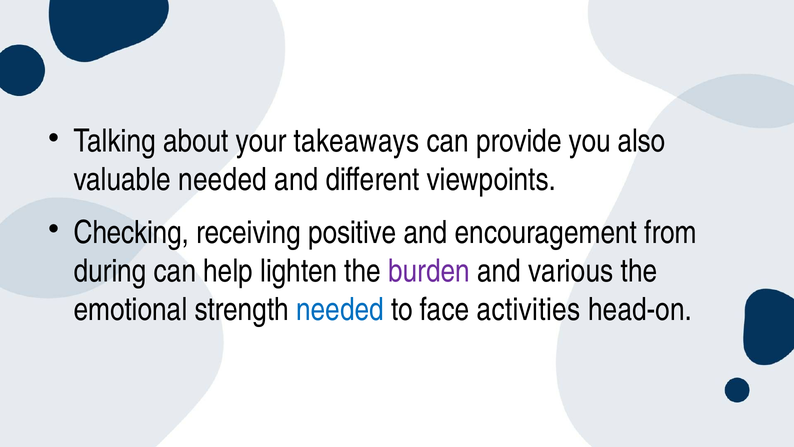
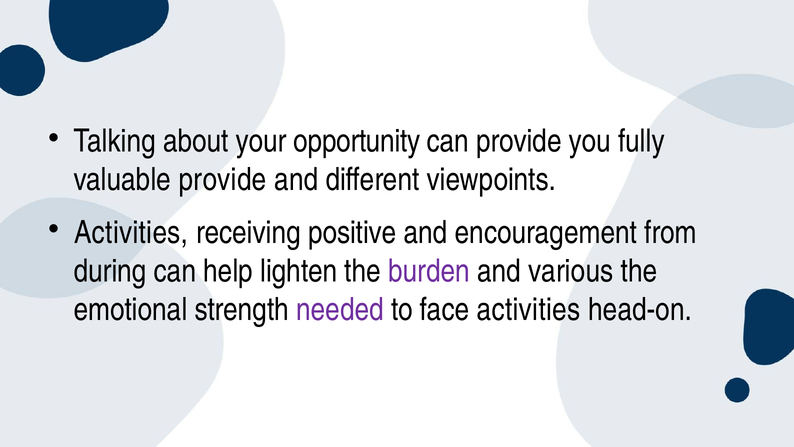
takeaways: takeaways -> opportunity (357, 141)
also: also -> fully (641, 141)
valuable needed: needed -> provide (223, 180)
Checking: Checking -> Activities (131, 232)
needed colour: blue -> purple (340, 309)
